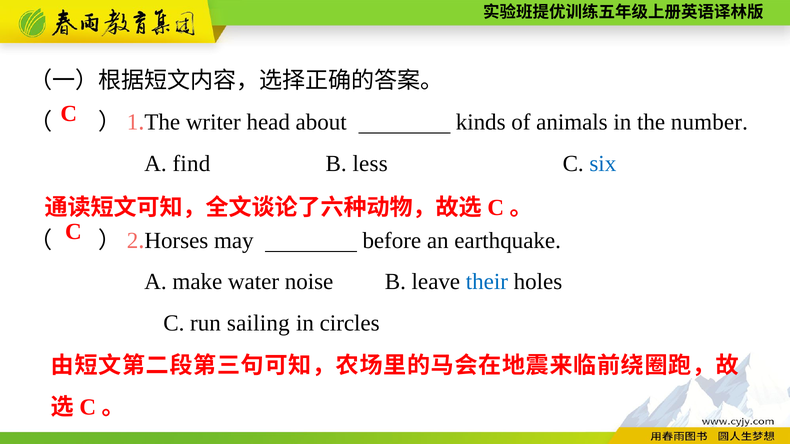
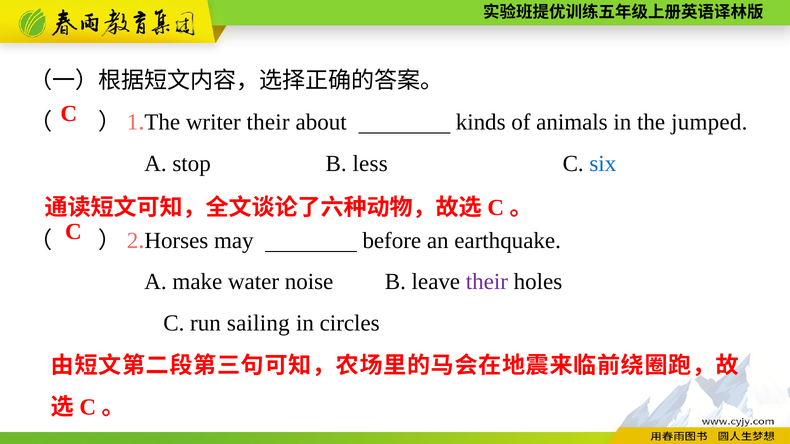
writer head: head -> their (268, 122)
number: number -> jumped (709, 122)
find: find -> stop (192, 164)
their colour: blue -> purple (487, 282)
